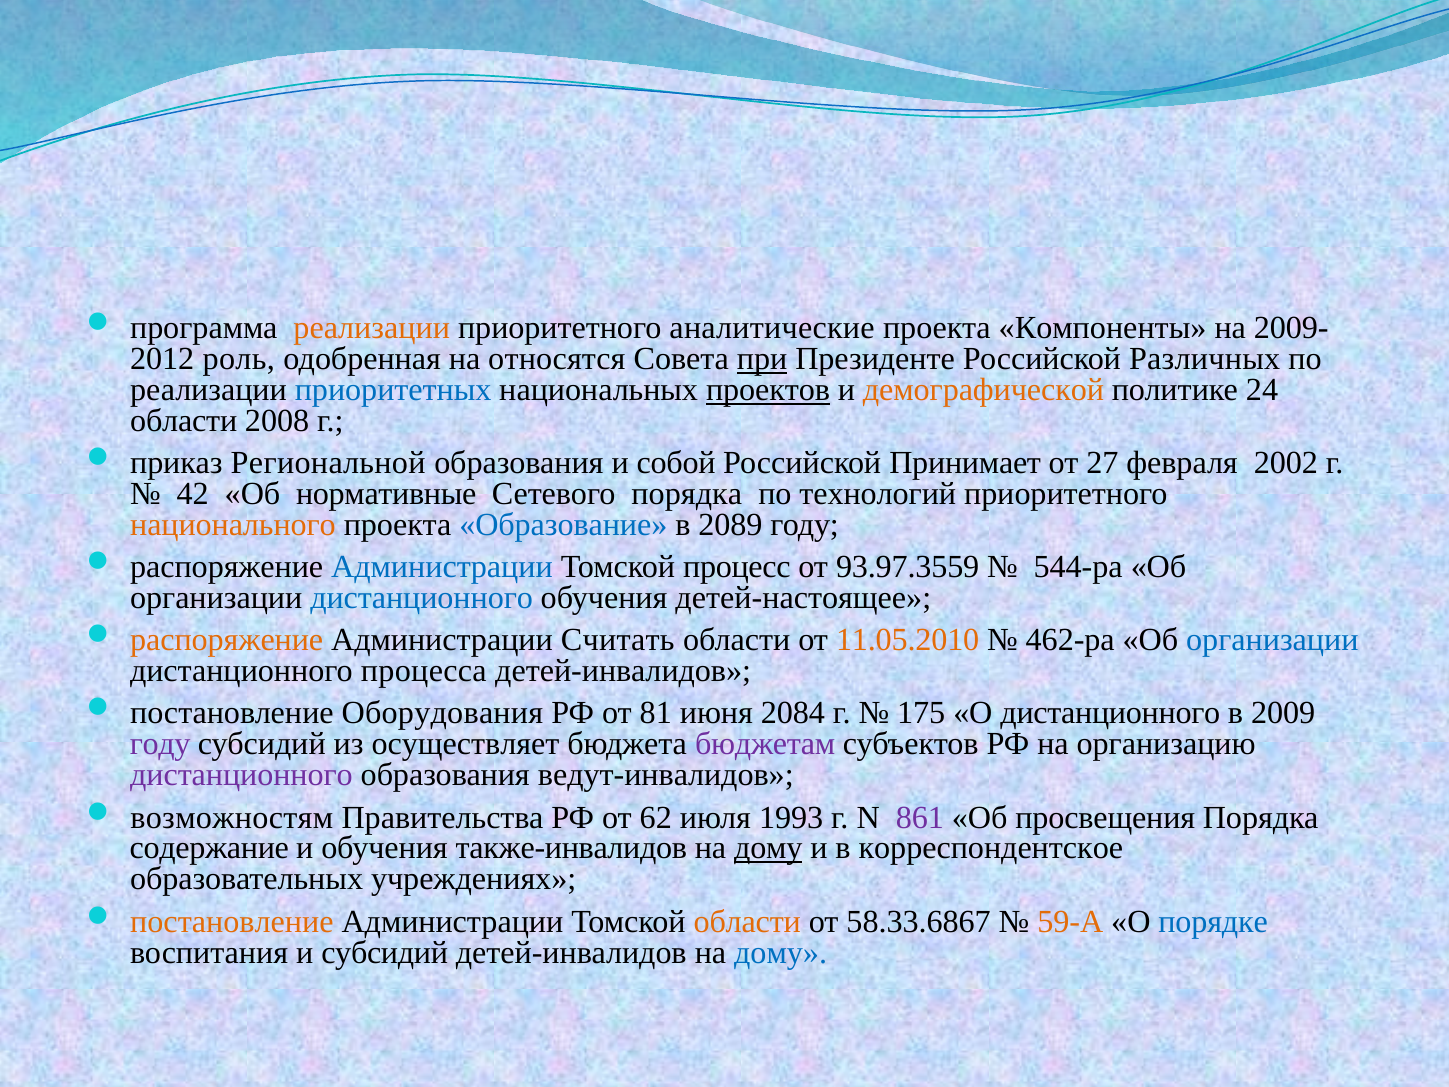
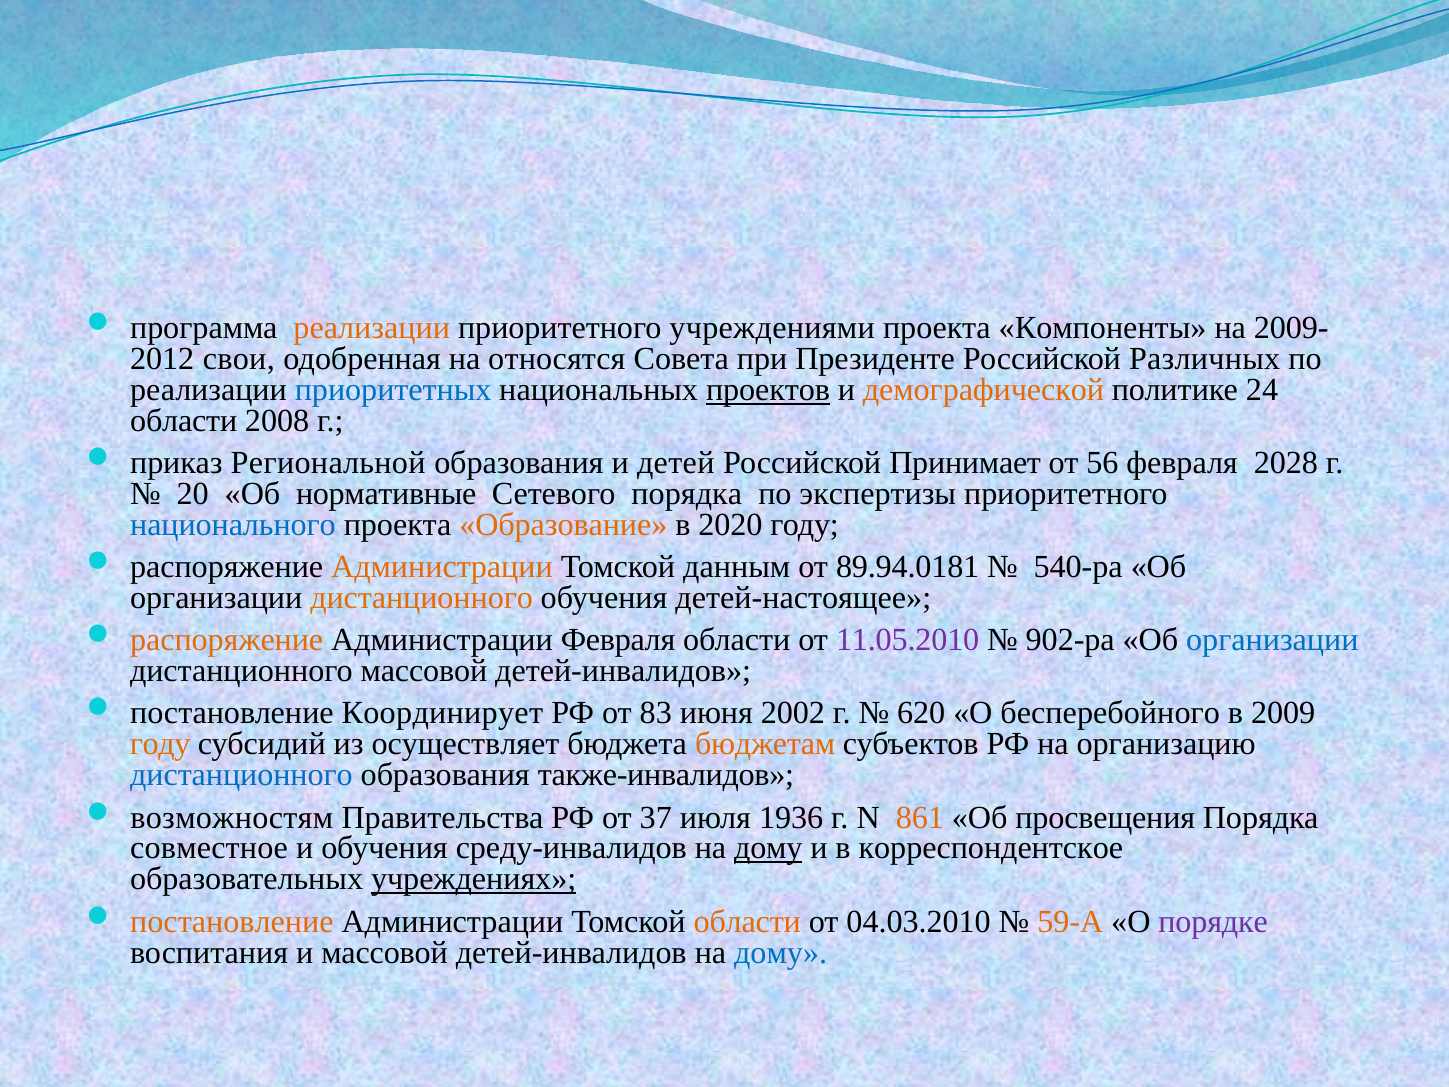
аналитические: аналитические -> учреждениями (772, 328)
роль: роль -> свои (239, 359)
при underline: present -> none (762, 359)
собой: собой -> детей (676, 463)
27: 27 -> 56 (1102, 463)
2002: 2002 -> 2028 (1286, 463)
42: 42 -> 20 (193, 494)
технологий: технологий -> экспертизы (878, 494)
национального colour: orange -> blue (233, 525)
Образование colour: blue -> orange (563, 525)
2089: 2089 -> 2020 (730, 525)
Администрации colour: blue -> orange (442, 567)
процесс: процесс -> данным (737, 567)
93.97.3559: 93.97.3559 -> 89.94.0181 (908, 567)
544‑ра: 544‑ра -> 540‑ра (1078, 567)
дистанционного colour: blue -> orange (422, 598)
Администрации Считать: Считать -> Февраля (618, 640)
11.05.2010 colour: orange -> purple (908, 640)
462‑ра: 462‑ра -> 902‑ра (1070, 640)
дистанционного процесса: процесса -> массовой (424, 671)
Оборудования: Оборудования -> Координирует (442, 713)
81: 81 -> 83 (656, 713)
2084: 2084 -> 2002 (793, 713)
175: 175 -> 620 (921, 713)
О дистанционного: дистанционного -> бесперебойного (1110, 713)
году colour: purple -> orange (160, 744)
бюджетам colour: purple -> orange (765, 744)
дистанционного colour: purple -> blue (241, 775)
ведут-инвалидов: ведут-инвалидов -> также-инвалидов (666, 775)
62: 62 -> 37 (656, 817)
1993: 1993 -> 1936 (791, 817)
861 colour: purple -> orange (920, 817)
содержание: содержание -> совместное (209, 848)
также-инвалидов: также-инвалидов -> среду-инвалидов (571, 848)
учреждениях underline: none -> present (474, 879)
58.33.6867: 58.33.6867 -> 04.03.2010 (919, 921)
порядке colour: blue -> purple (1213, 921)
и субсидий: субсидий -> массовой (385, 952)
